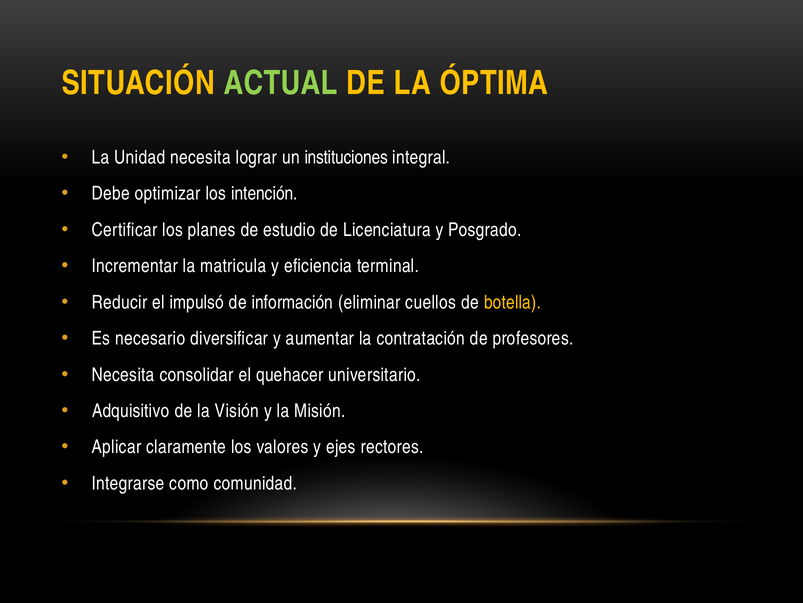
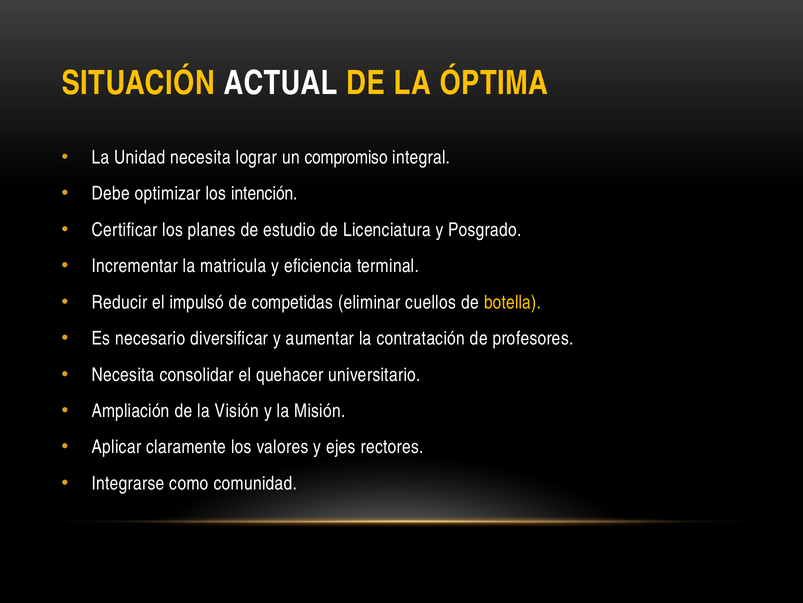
ACTUAL colour: light green -> white (281, 83)
instituciones: instituciones -> compromiso (346, 157)
información: información -> competidas (292, 302)
Adquisitivo: Adquisitivo -> Ampliación (131, 410)
